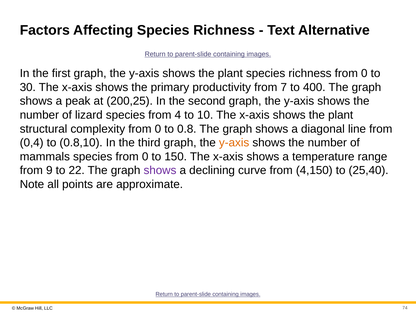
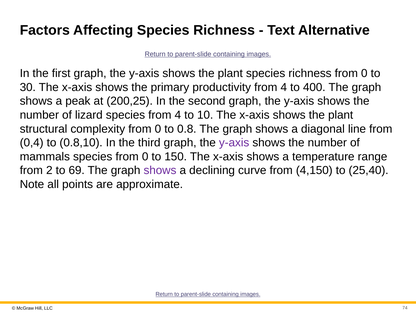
productivity from 7: 7 -> 4 (284, 87)
y-axis colour: orange -> purple (234, 143)
9: 9 -> 2 (49, 170)
22: 22 -> 69 (77, 170)
